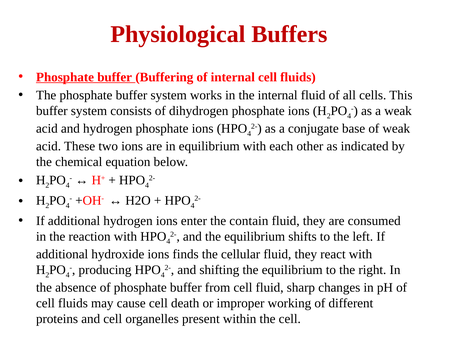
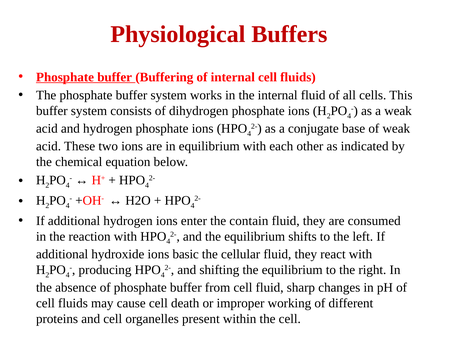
finds: finds -> basic (186, 255)
